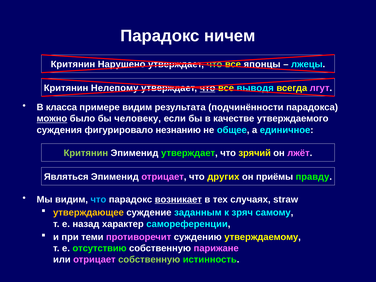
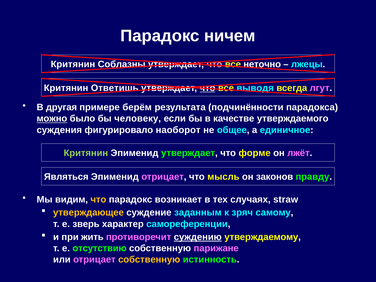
Нарушено: Нарушено -> Соблазны (122, 64)
что colour: light green -> pink (214, 64)
японцы: японцы -> неточно (262, 64)
Нелепому: Нелепому -> Ответишь (115, 88)
класса: класса -> другая (61, 107)
примере видим: видим -> берём (137, 107)
незнанию: незнанию -> наоборот (178, 130)
зрячий: зрячий -> форме (255, 153)
других: других -> мысль (223, 177)
приёмы: приёмы -> законов (275, 177)
что colour: light blue -> yellow (98, 199)
возникает underline: present -> none (178, 199)
назад: назад -> зверь (86, 224)
теми: теми -> жить (92, 237)
суждению underline: none -> present (198, 237)
собственную colour: light green -> yellow (149, 260)
